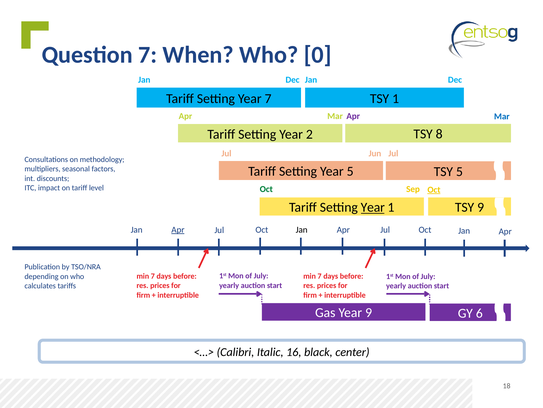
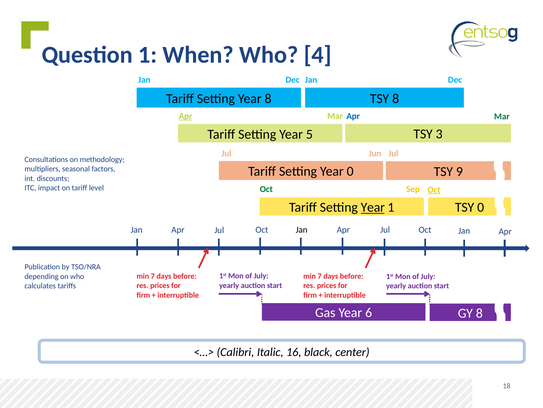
Question 7: 7 -> 1 (148, 55)
0: 0 -> 4 (318, 55)
Year 7: 7 -> 8 (268, 98)
TSY 1: 1 -> 8 (396, 98)
Apr underline: none -> present (185, 116)
Apr colour: purple -> blue (353, 116)
Mar colour: blue -> green (502, 116)
8: 8 -> 3 (439, 134)
2: 2 -> 5 (309, 134)
Year 5: 5 -> 0 (350, 171)
TSY 5: 5 -> 9 (459, 171)
TSY 9: 9 -> 0 (481, 207)
Apr underline: present -> none (178, 229)
Year 9: 9 -> 6 (369, 312)
GY 6: 6 -> 8 (479, 313)
